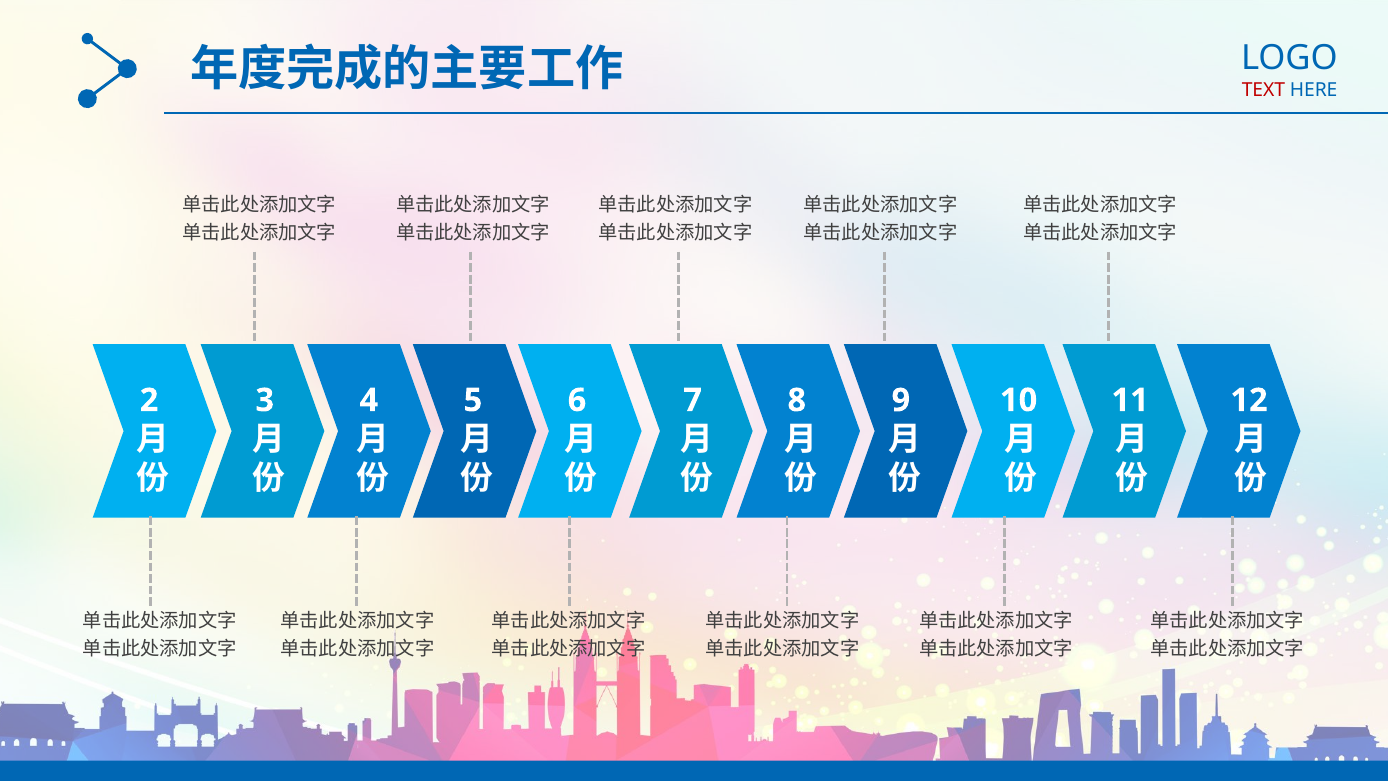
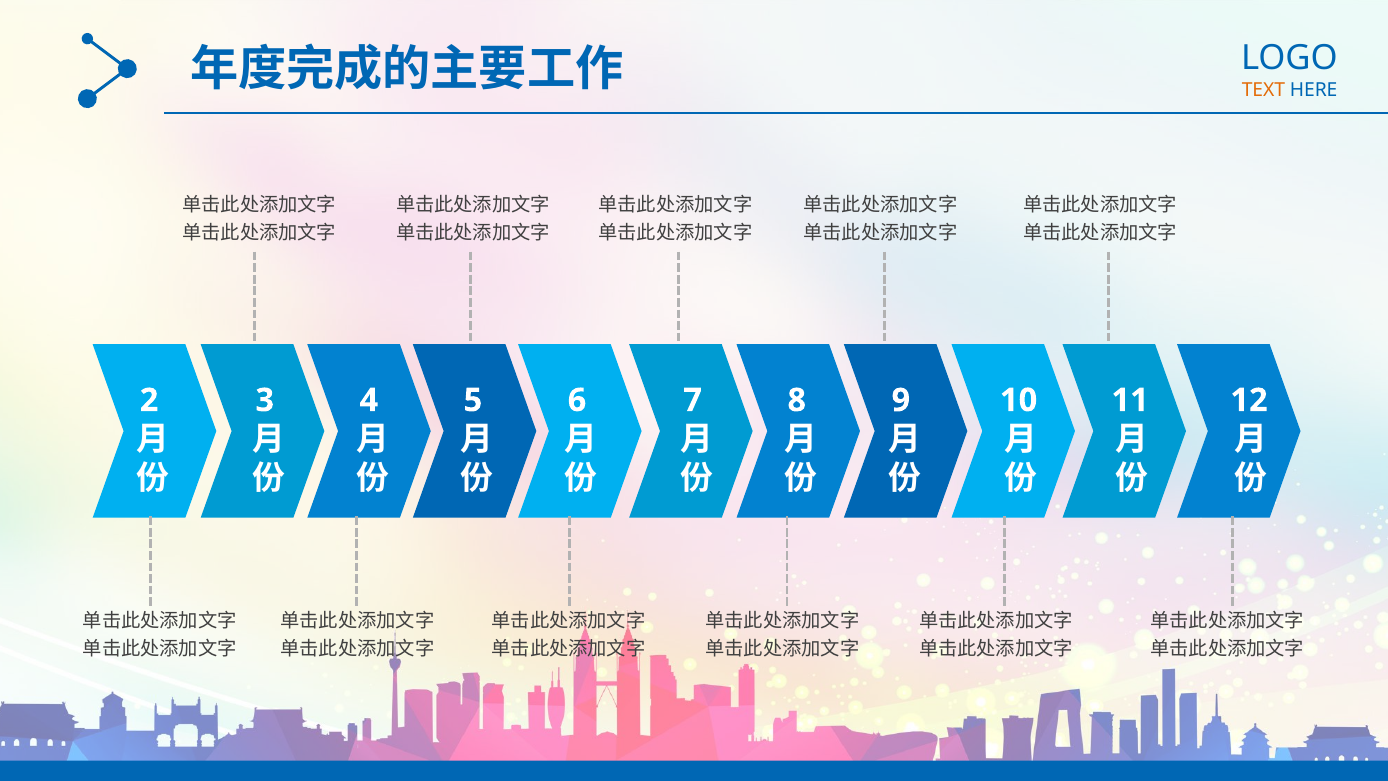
TEXT colour: red -> orange (1263, 90)
